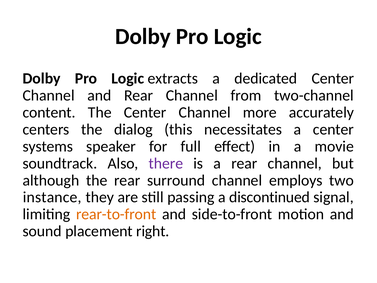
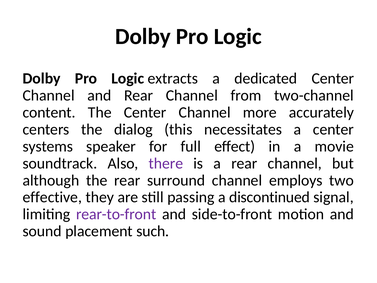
instance: instance -> effective (52, 197)
rear-to-front colour: orange -> purple (116, 214)
right: right -> such (153, 231)
